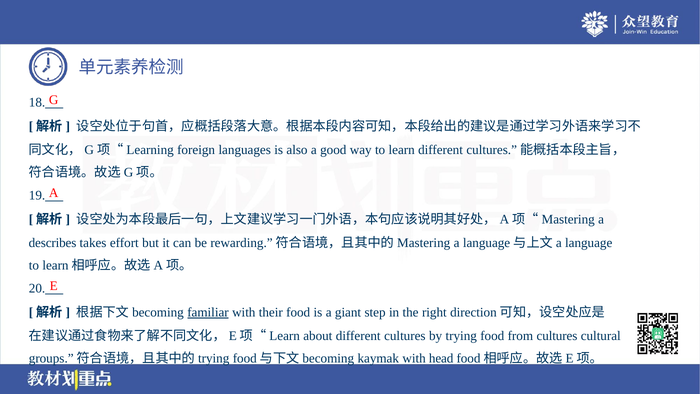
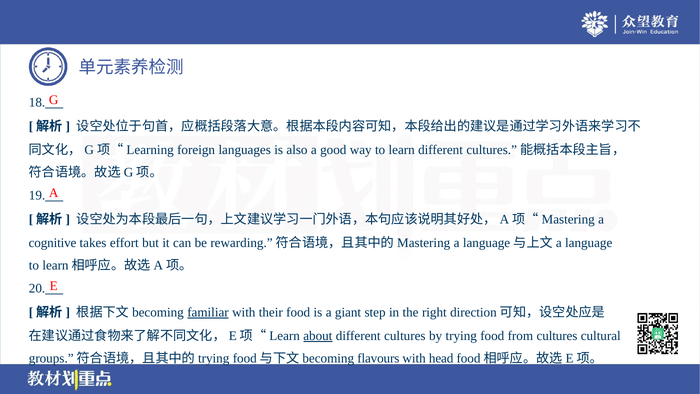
describes: describes -> cognitive (53, 243)
about underline: none -> present (318, 336)
kaymak: kaymak -> flavours (378, 358)
